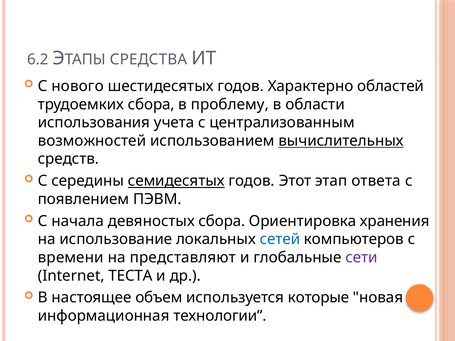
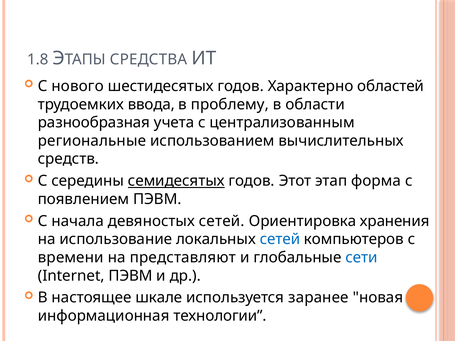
6.2: 6.2 -> 1.8 (38, 59)
трудоемких сбора: сбора -> ввода (151, 104)
использования: использования -> разнообразная (94, 123)
возможностей: возможностей -> региональные (92, 141)
вычислительных underline: present -> none (341, 141)
ответа: ответа -> форма (376, 181)
девяностых сбора: сбора -> сетей (222, 221)
сети colour: purple -> blue (362, 258)
Internet ТЕСТА: ТЕСТА -> ПЭВМ (131, 276)
объем: объем -> шкале (159, 298)
которые: которые -> заранее (318, 298)
